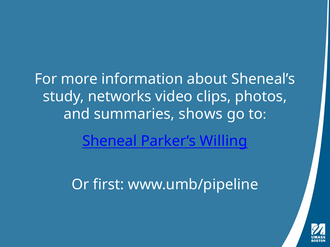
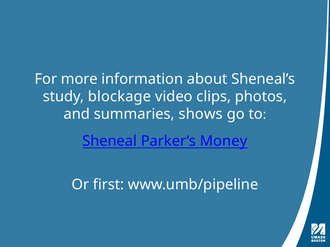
networks: networks -> blockage (120, 97)
Willing: Willing -> Money (224, 141)
